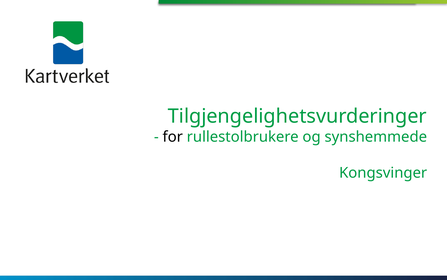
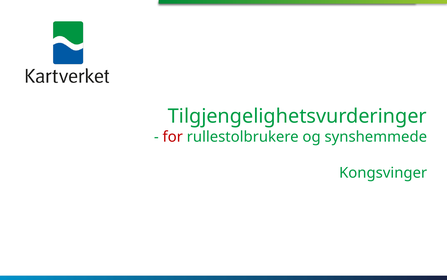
for colour: black -> red (173, 137)
